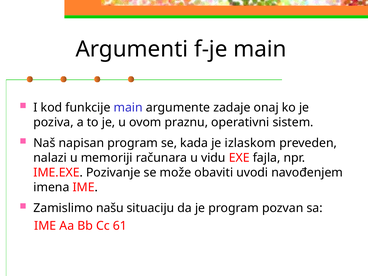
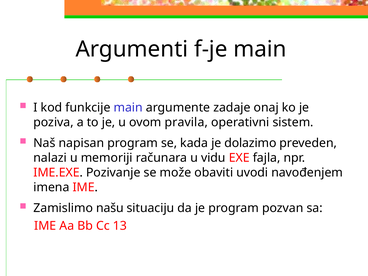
praznu: praznu -> pravila (186, 122)
izlaskom: izlaskom -> dolazimo (250, 143)
61: 61 -> 13 (120, 226)
